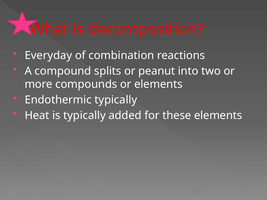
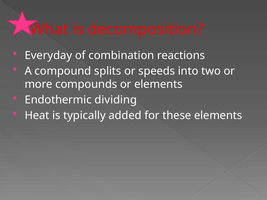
peanut: peanut -> speeds (157, 71)
Endothermic typically: typically -> dividing (116, 100)
